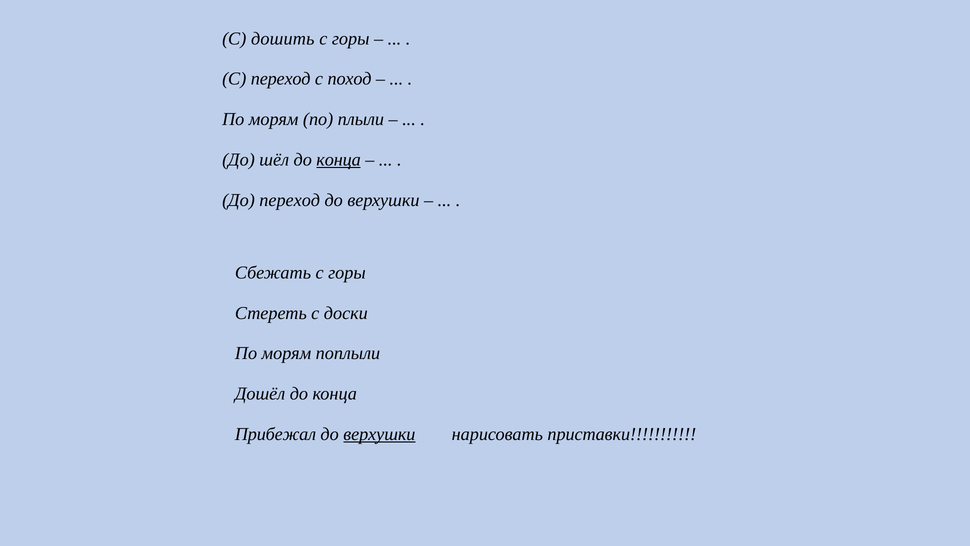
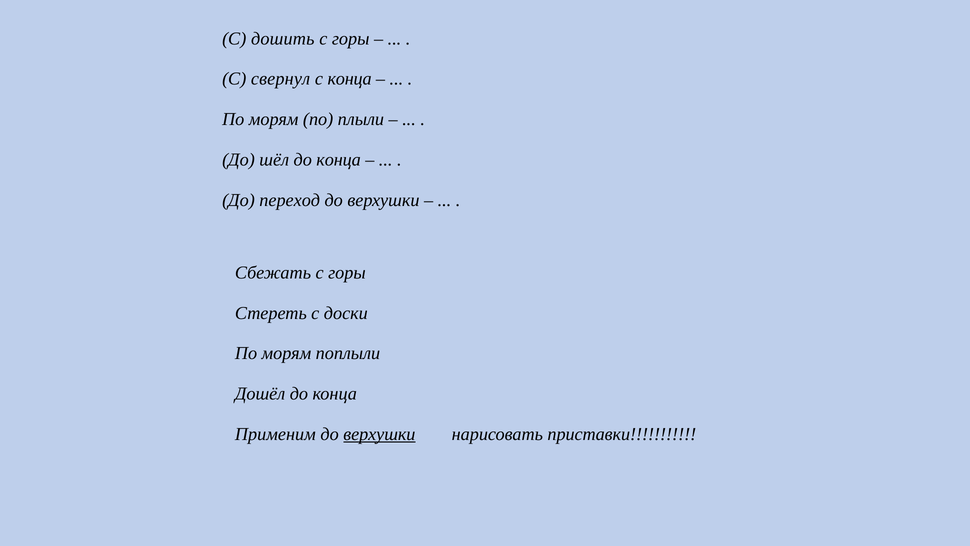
С переход: переход -> свернул (281, 79)
с поход: поход -> конца (350, 79)
конца underline: present -> none (339, 160)
Прибежал: Прибежал -> Применим (275, 434)
